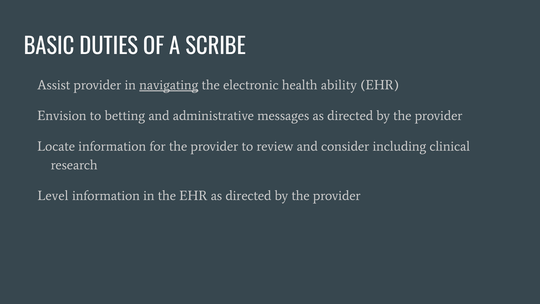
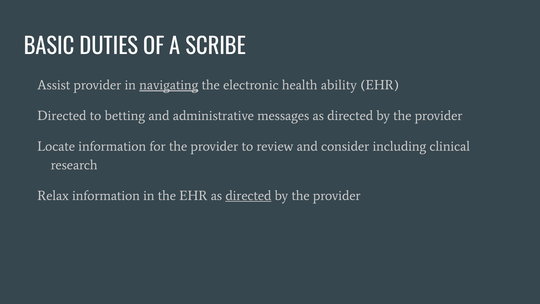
Envision: Envision -> Directed (62, 116)
Level: Level -> Relax (53, 195)
directed underline: none -> present (248, 195)
